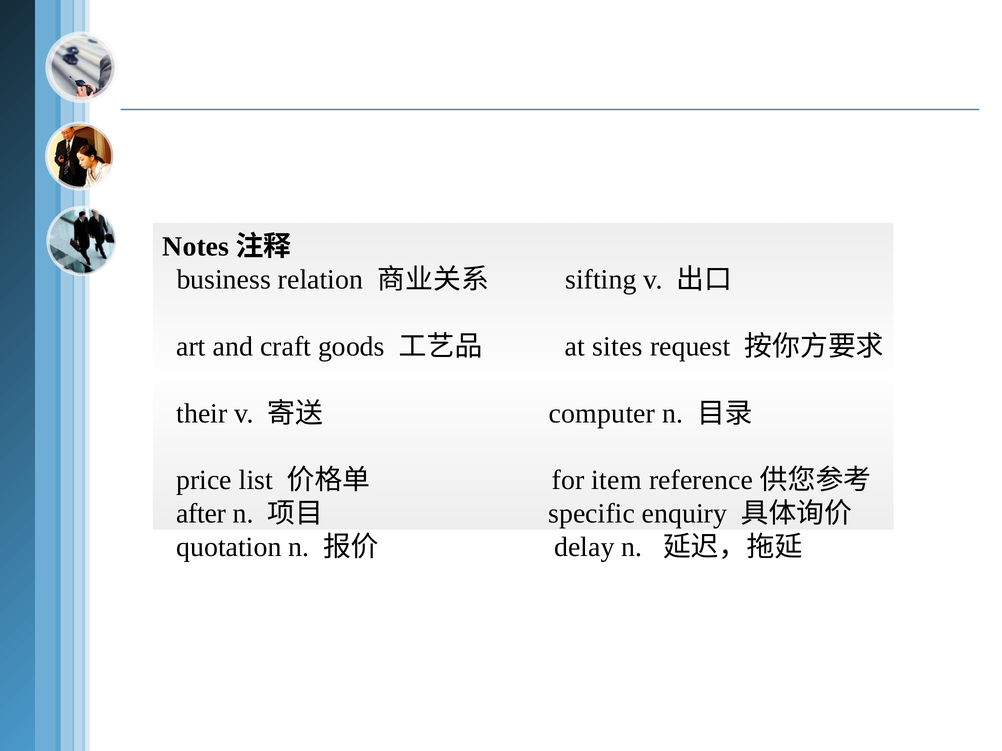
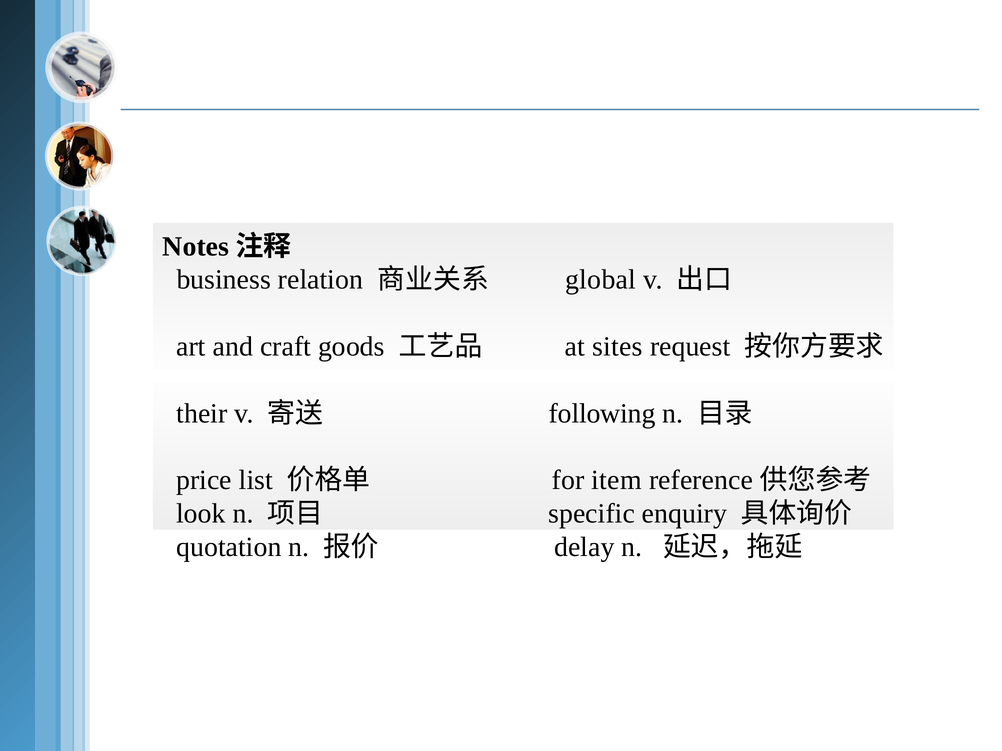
sifting: sifting -> global (601, 280)
computer: computer -> following (602, 414)
after: after -> look (201, 514)
